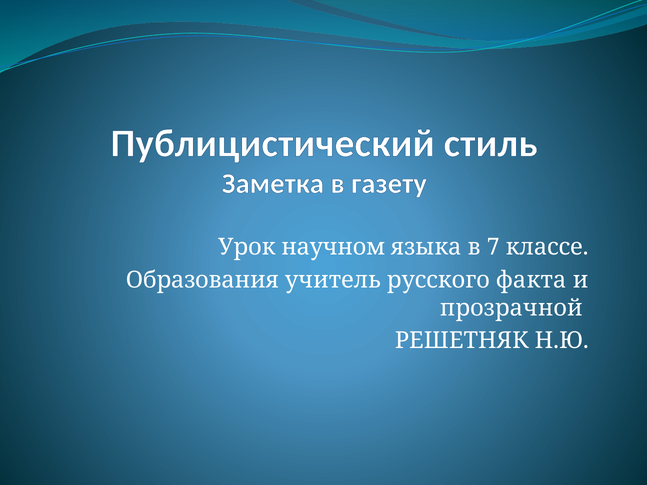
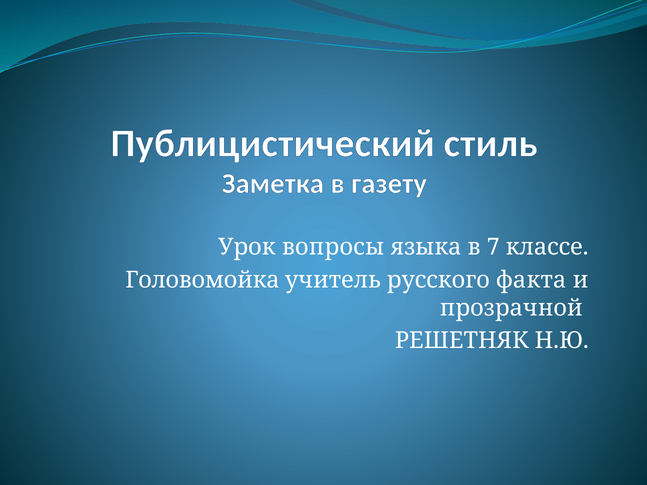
научном: научном -> вопросы (333, 247)
Образования: Образования -> Головомойка (202, 280)
